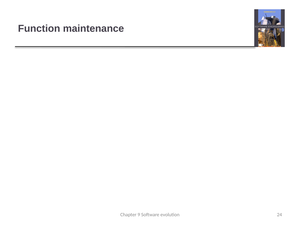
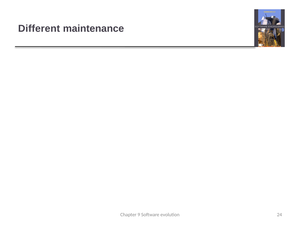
Function: Function -> Different (39, 28)
